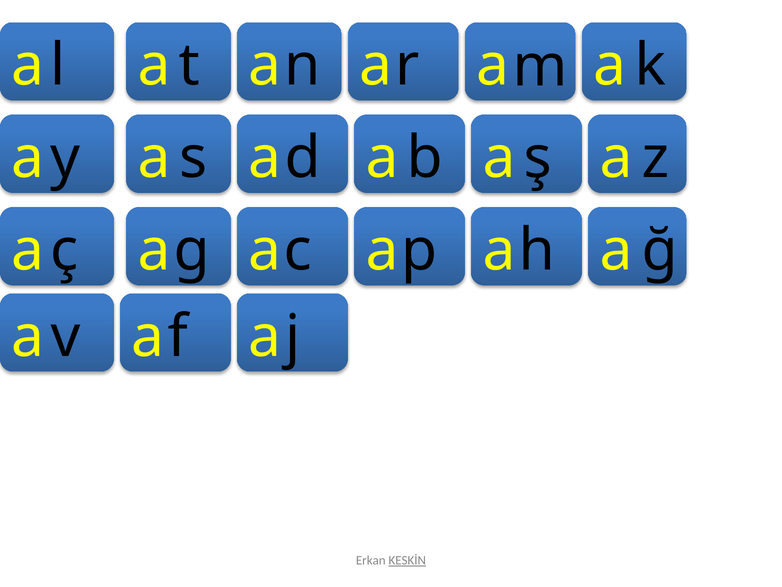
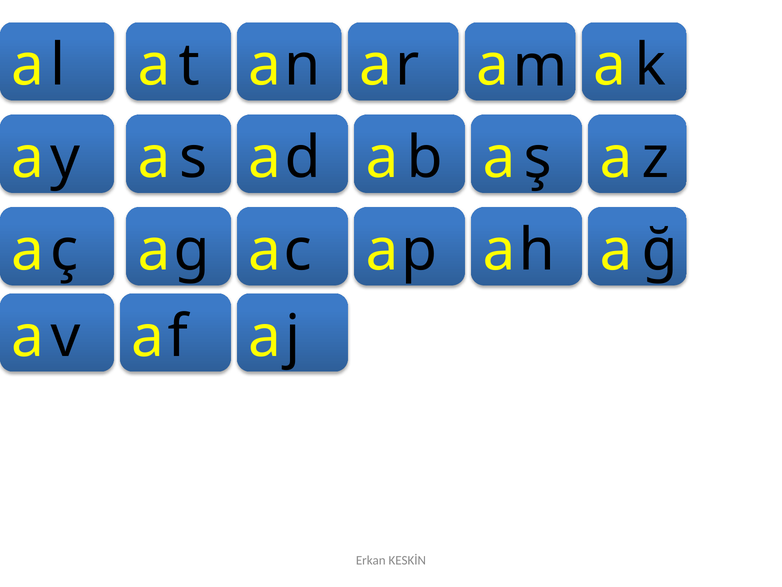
KESKİN underline: present -> none (407, 560)
